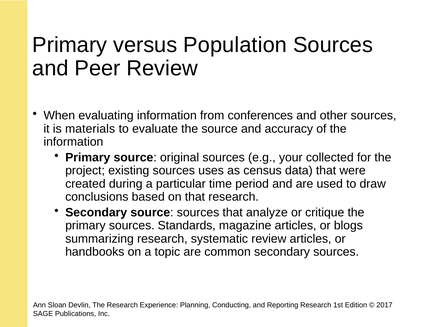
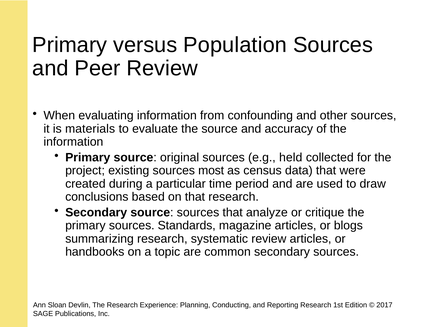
conferences: conferences -> confounding (260, 115)
your: your -> held (291, 157)
uses: uses -> most (211, 170)
